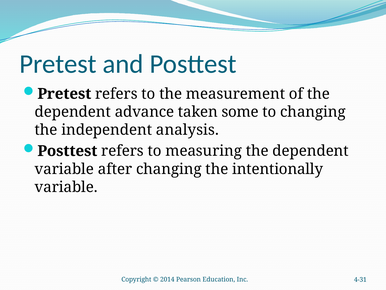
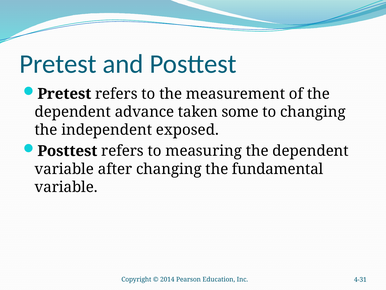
analysis: analysis -> exposed (187, 130)
intentionally: intentionally -> fundamental (278, 169)
